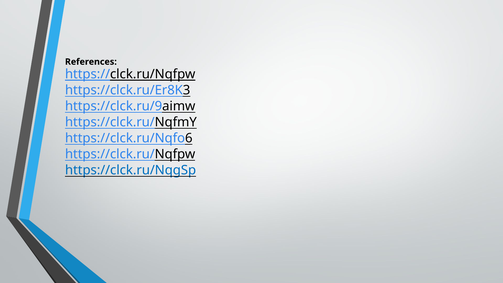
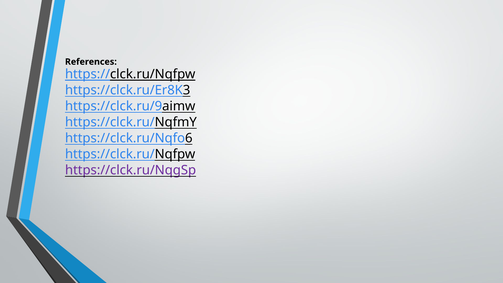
https://clck.ru/NqgSp colour: blue -> purple (131, 170)
